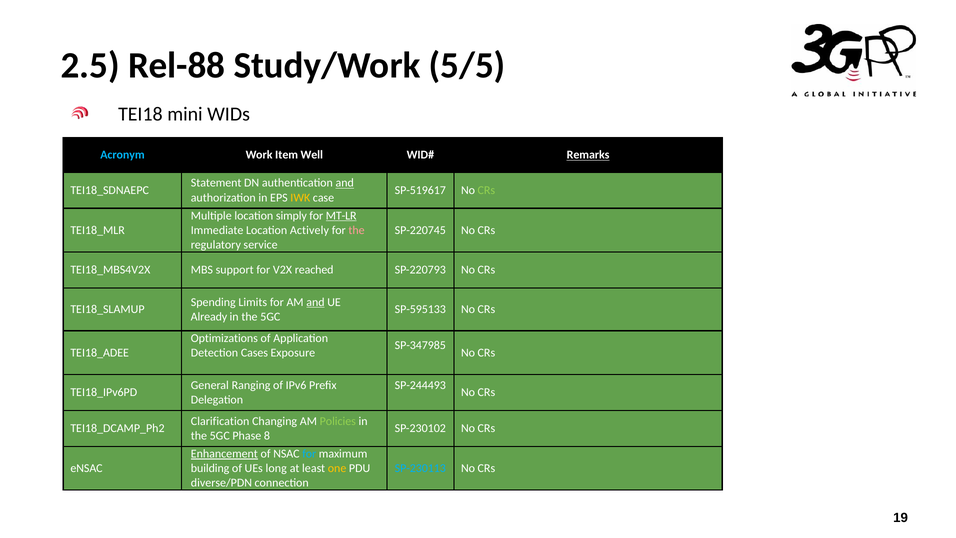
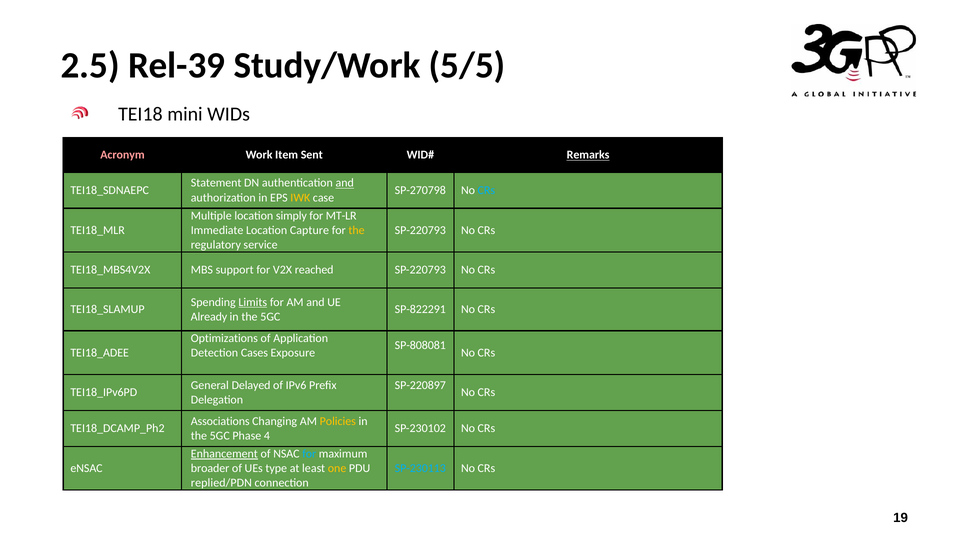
Rel-88: Rel-88 -> Rel-39 (177, 65)
Acronym colour: light blue -> pink (122, 155)
Well: Well -> Sent (312, 155)
SP-519617: SP-519617 -> SP-270798 (420, 190)
CRs colour: light green -> light blue (486, 190)
MT-LR underline: present -> none (341, 216)
Actively: Actively -> Capture (309, 230)
the colour: pink -> yellow (357, 230)
SP-220745: SP-220745 -> SP-220793 (420, 230)
Limits underline: none -> present (253, 302)
and underline: present -> none (315, 302)
SP-595133: SP-595133 -> SP-822291 (420, 309)
SP-347985: SP-347985 -> SP-808081 (420, 345)
Ranging: Ranging -> Delayed (251, 385)
SP-244493: SP-244493 -> SP-220897 (420, 385)
Clarification: Clarification -> Associations (220, 421)
Policies colour: light green -> yellow (338, 421)
8: 8 -> 4 (267, 436)
building: building -> broader (210, 468)
long: long -> type (276, 468)
diverse/PDN: diverse/PDN -> replied/PDN (221, 483)
